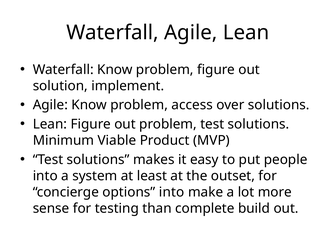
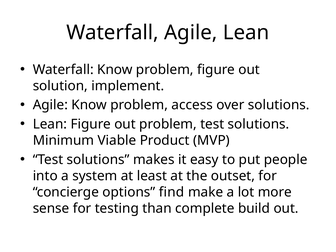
options into: into -> find (172, 192)
